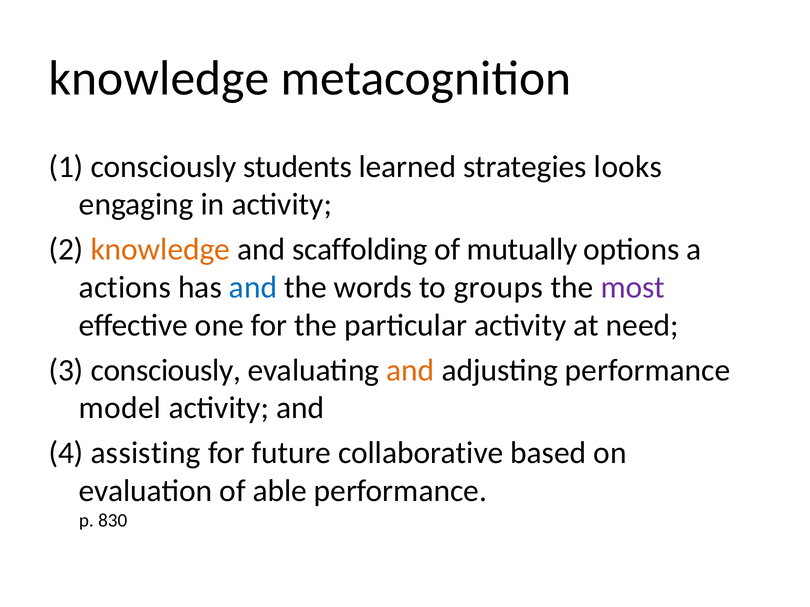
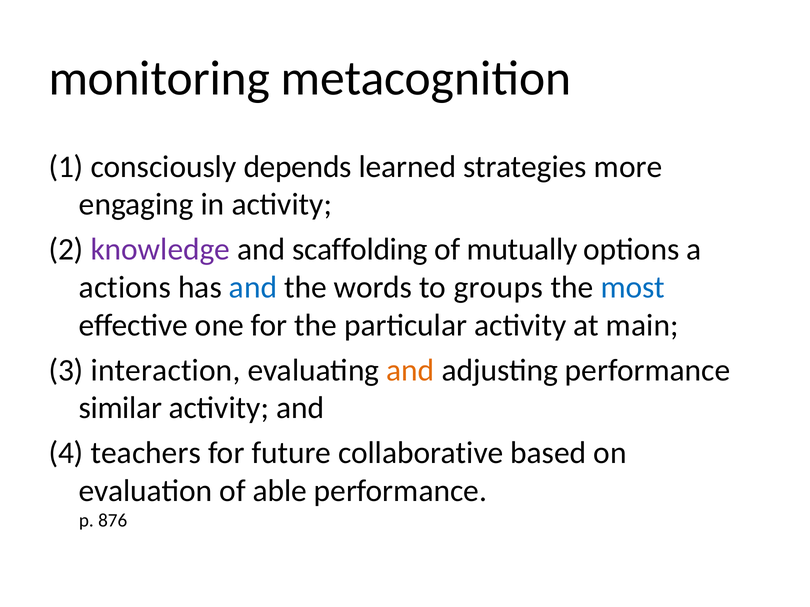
knowledge: knowledge -> monitoring (159, 78)
students: students -> depends (298, 167)
looks: looks -> more (628, 167)
knowledge colour: orange -> purple (160, 250)
most colour: purple -> blue (633, 288)
need: need -> main (642, 325)
3 consciously: consciously -> interaction (166, 370)
model: model -> similar (120, 408)
assisting: assisting -> teachers (146, 453)
830: 830 -> 876 (113, 521)
